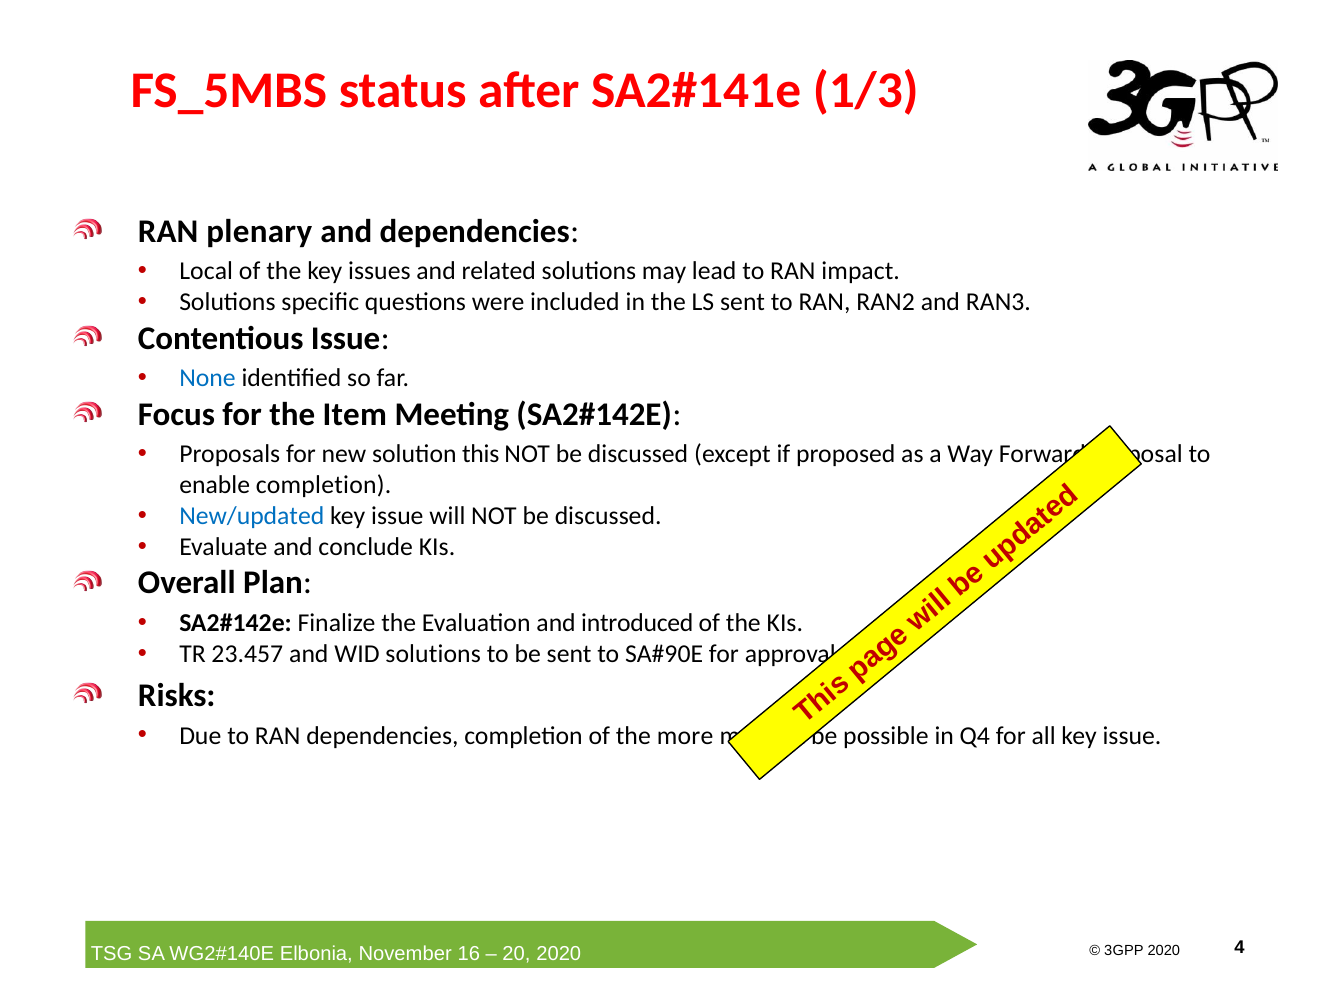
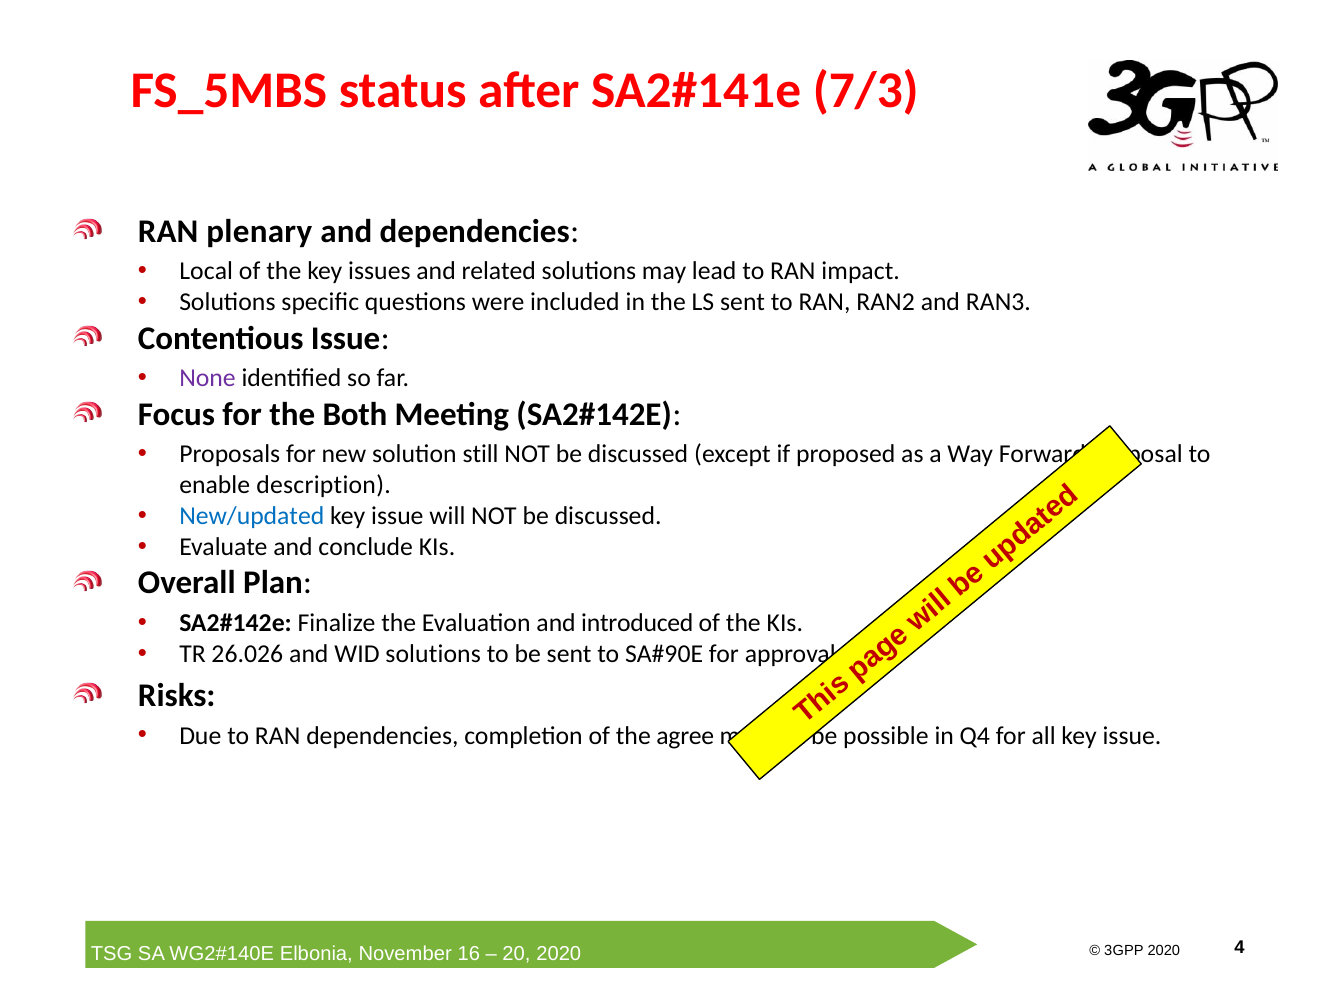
1/3: 1/3 -> 7/3 (866, 91)
None colour: blue -> purple (207, 379)
Item: Item -> Both (355, 414)
this: this -> still (481, 455)
enable completion: completion -> description (324, 486)
23.457: 23.457 -> 26.026 (247, 654)
more: more -> agree (685, 736)
